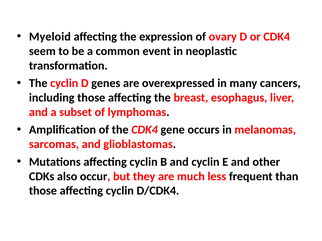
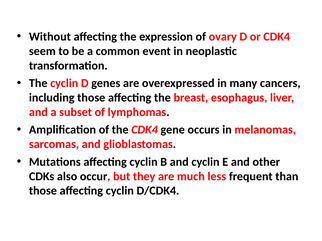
Myeloid: Myeloid -> Without (50, 37)
